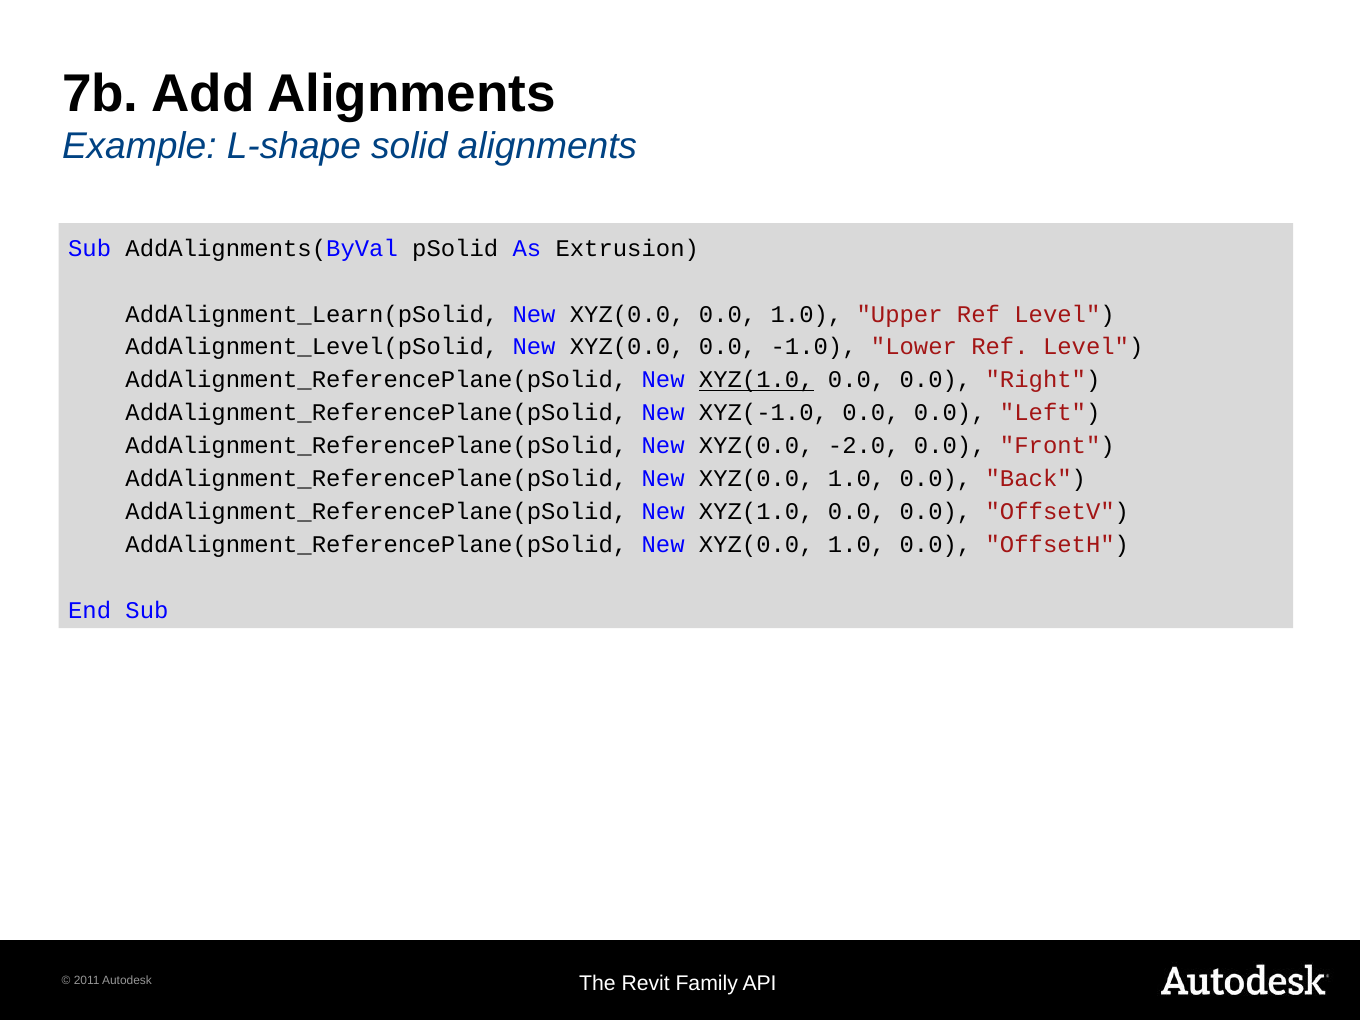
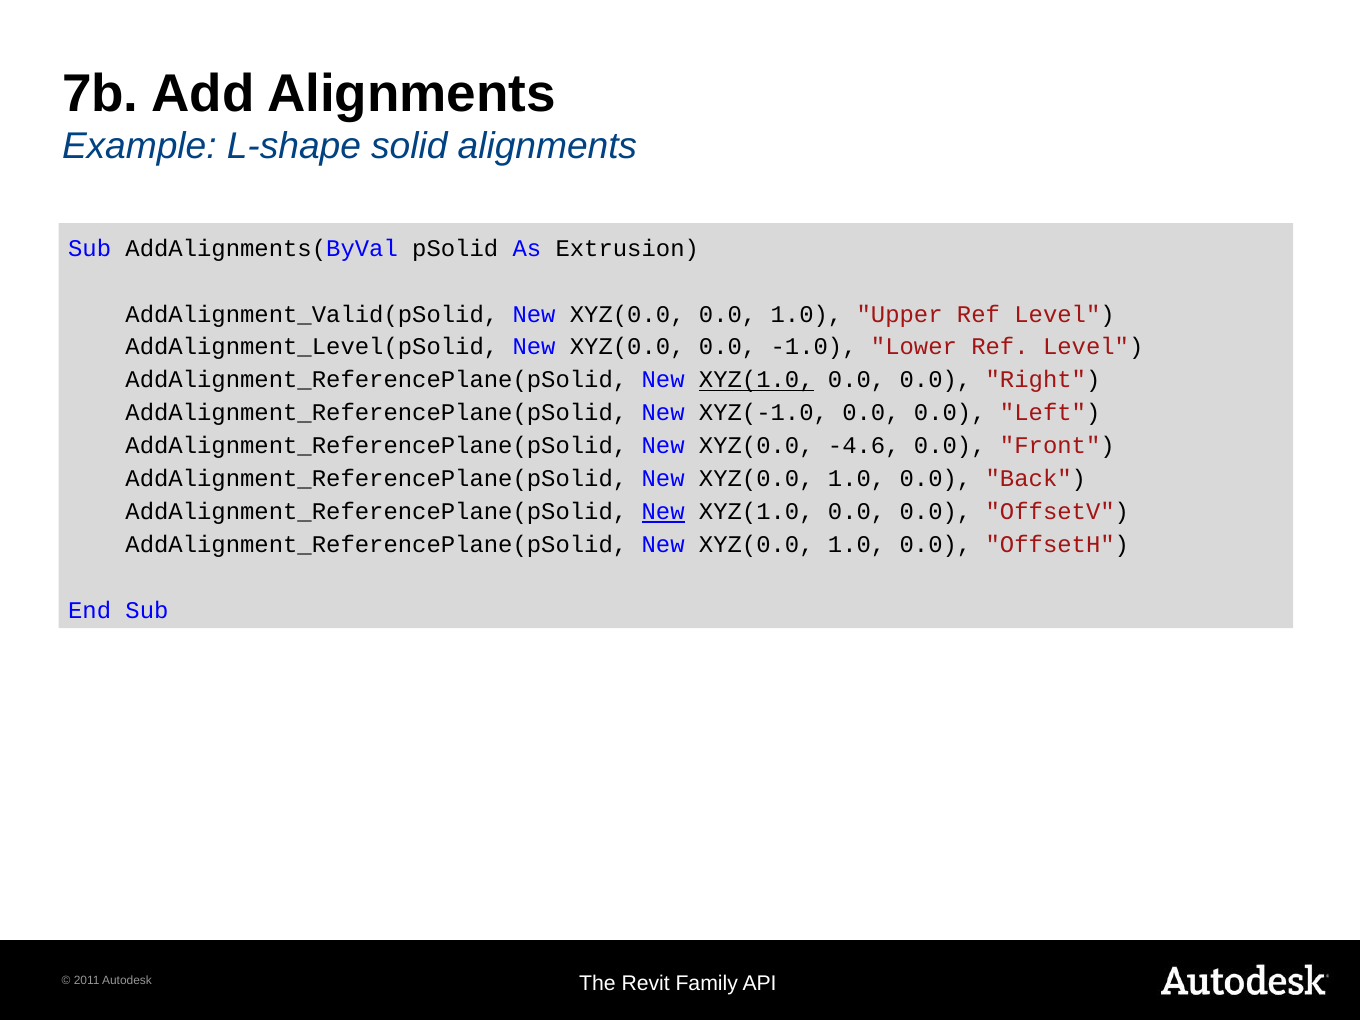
AddAlignment_Learn(pSolid: AddAlignment_Learn(pSolid -> AddAlignment_Valid(pSolid (312, 314)
-2.0: -2.0 -> -4.6 (864, 446)
New underline: none -> present (663, 512)
